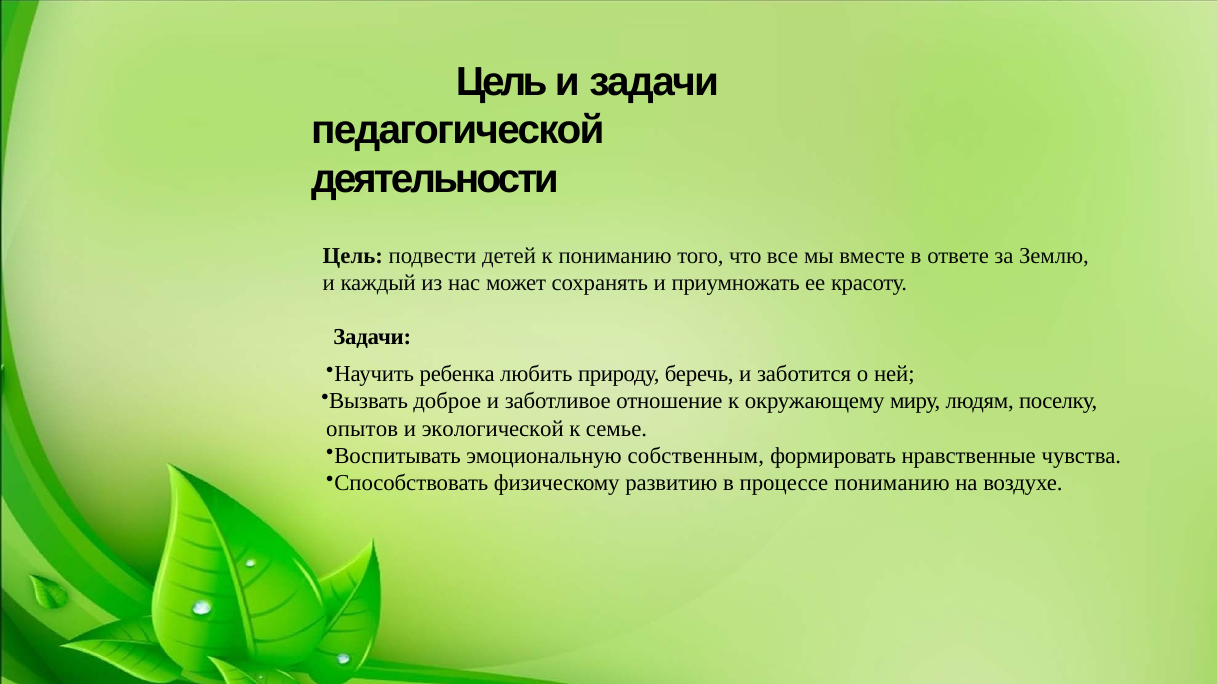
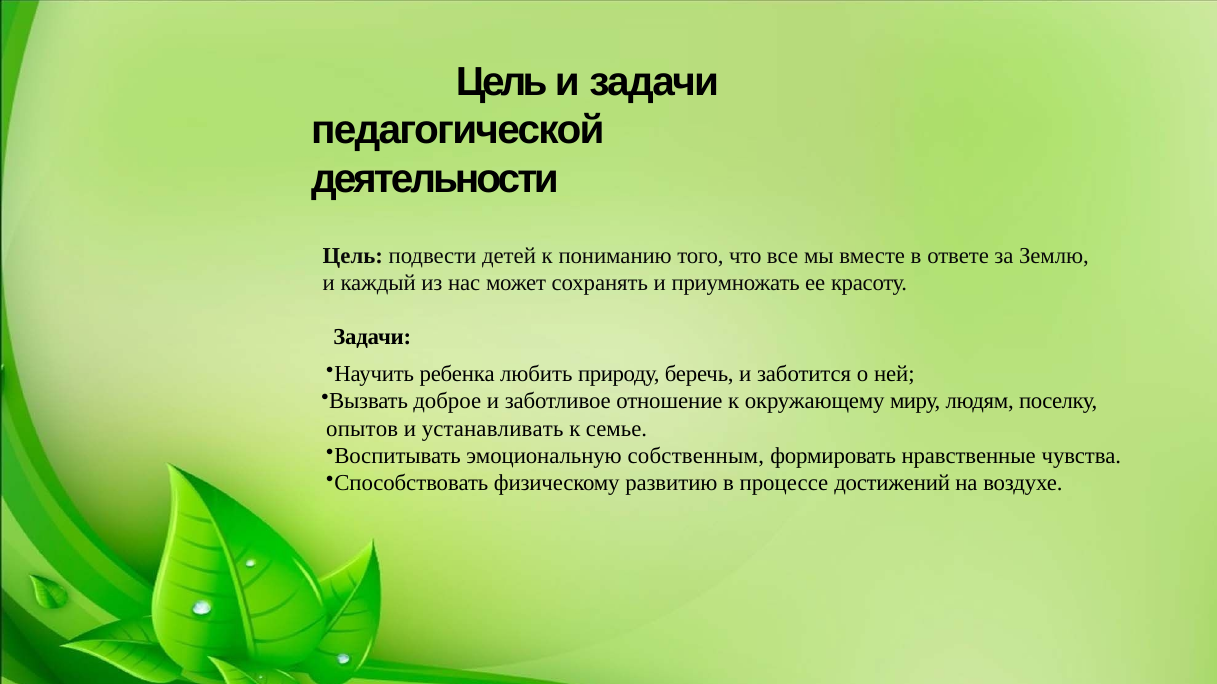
экологической: экологической -> устанавливать (493, 429)
процессе пониманию: пониманию -> достижений (892, 484)
